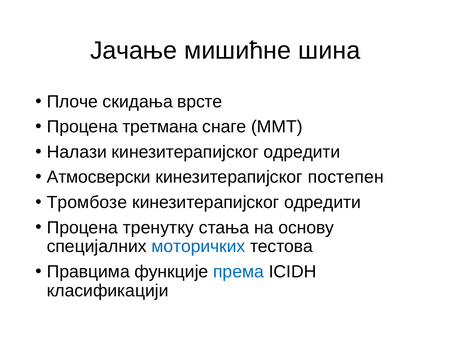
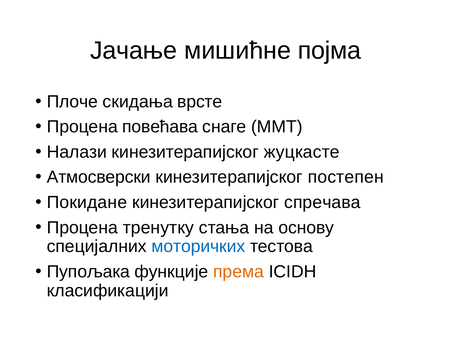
шина: шина -> појма (330, 51)
третмана: третмана -> повећава (160, 127)
одредити: одредити -> жуцкасте (302, 152)
Тромбозе: Тромбозе -> Покидане (87, 203)
одредити: одредити -> спречава (322, 203)
Правцима: Правцима -> Пупољака (88, 272)
према colour: blue -> orange (239, 272)
